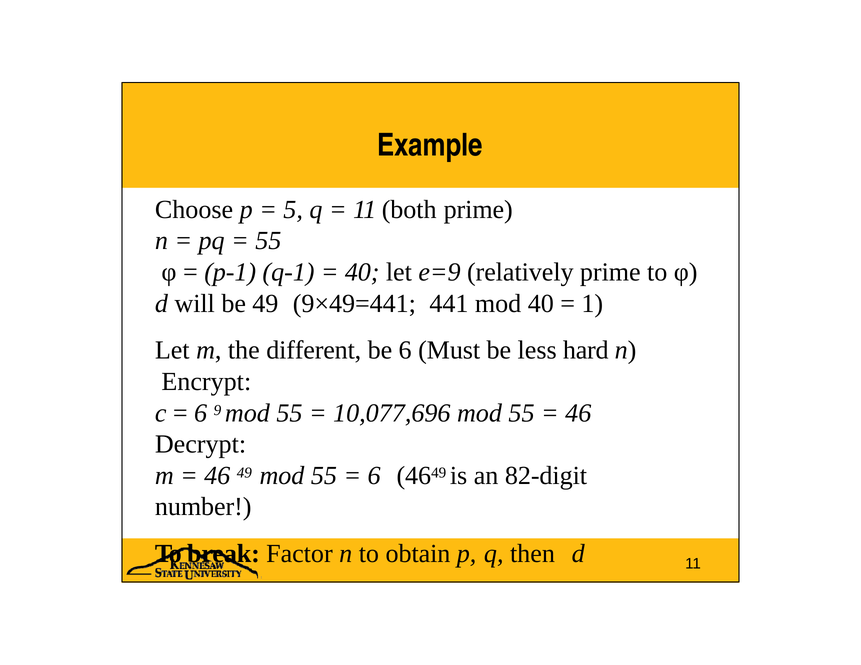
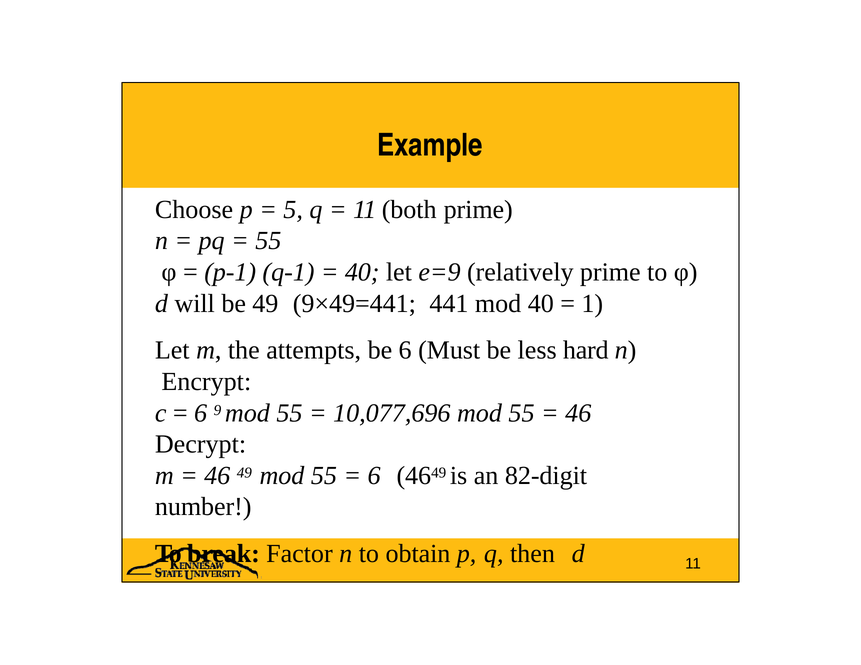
different: different -> attempts (314, 351)
